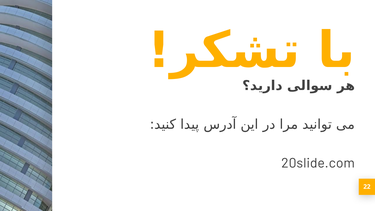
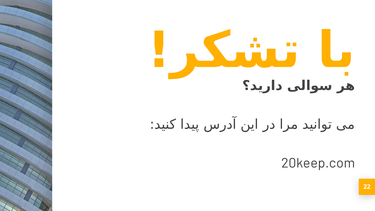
20slide.com: 20slide.com -> 20keep.com (318, 163)
